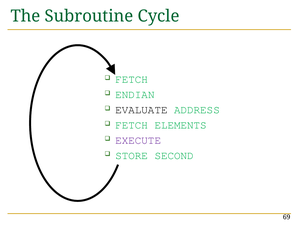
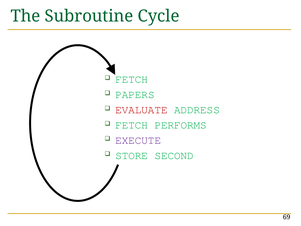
ENDIAN: ENDIAN -> PAPERS (135, 94)
EVALUATE colour: black -> red (141, 110)
ELEMENTS: ELEMENTS -> PERFORMS (181, 125)
